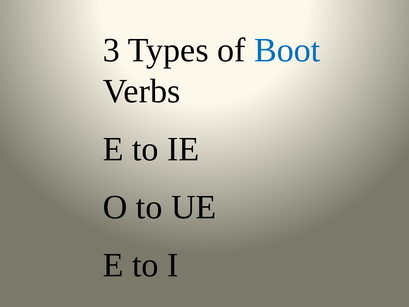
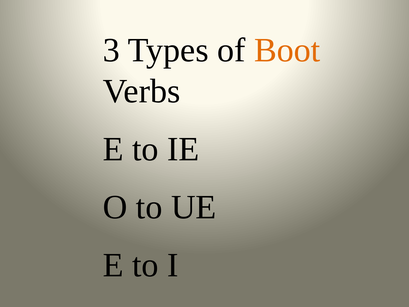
Boot colour: blue -> orange (287, 50)
